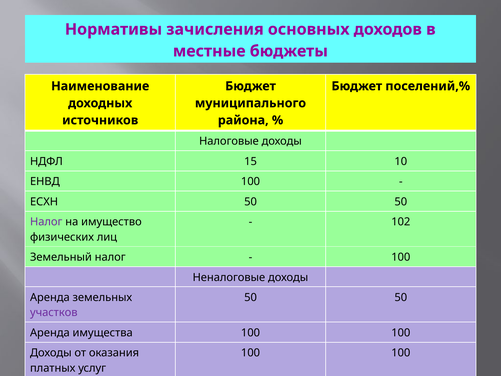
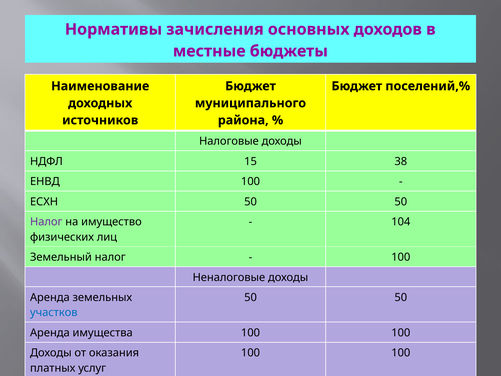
10: 10 -> 38 (401, 161)
102: 102 -> 104 (401, 222)
участков colour: purple -> blue (54, 312)
